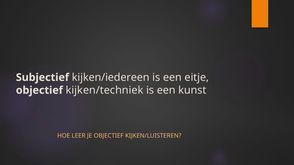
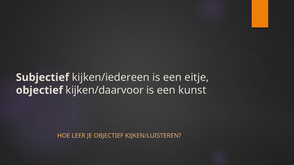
kijken/techniek: kijken/techniek -> kijken/daarvoor (105, 90)
